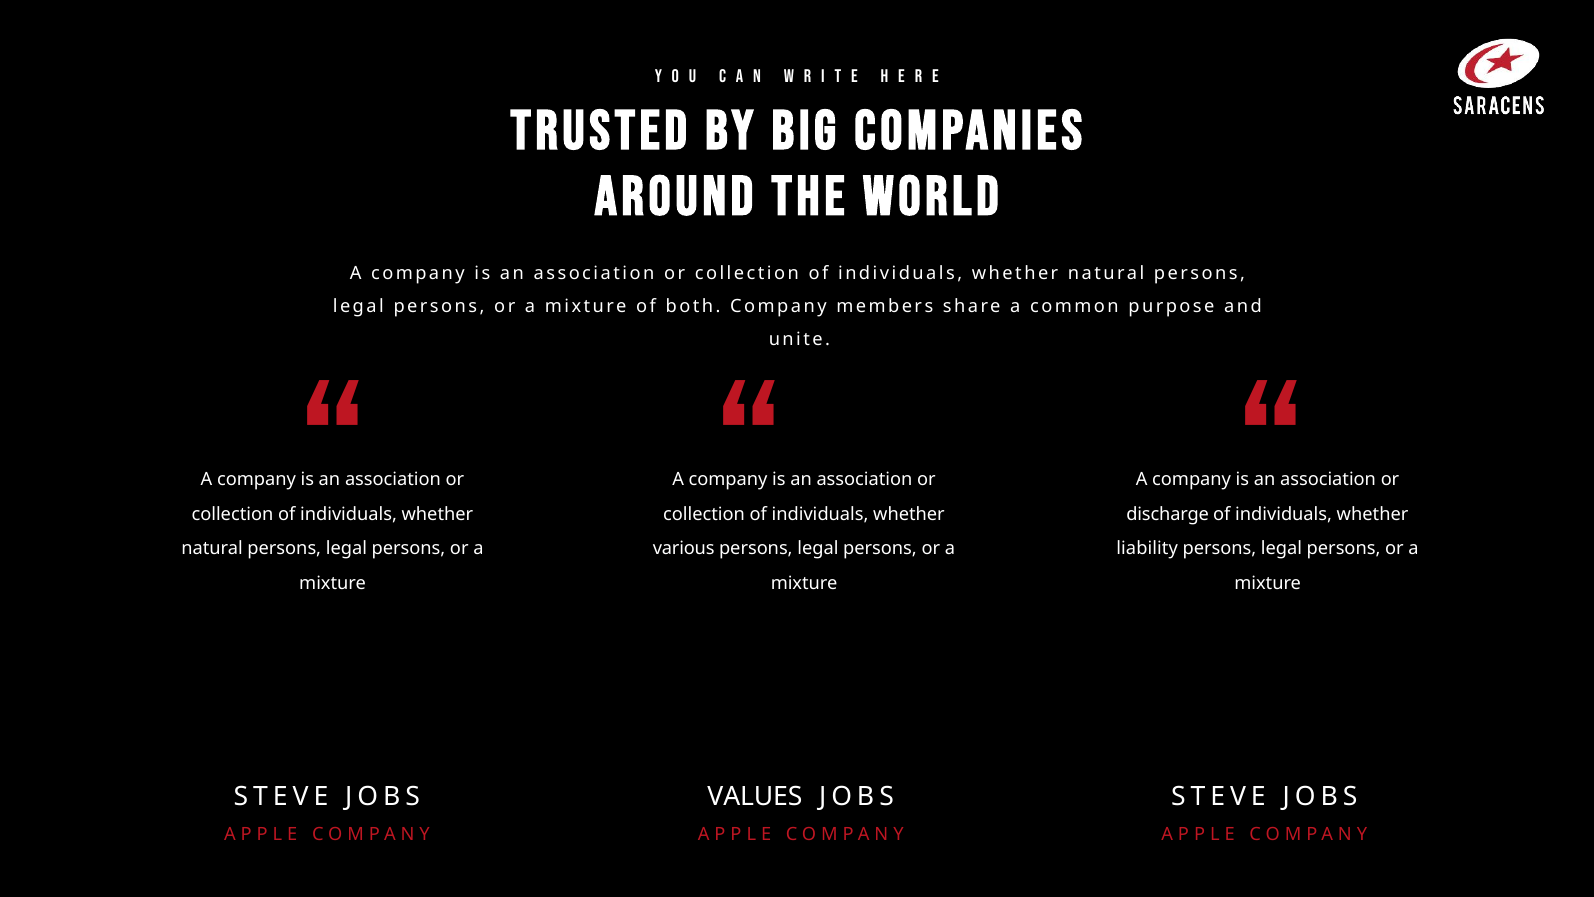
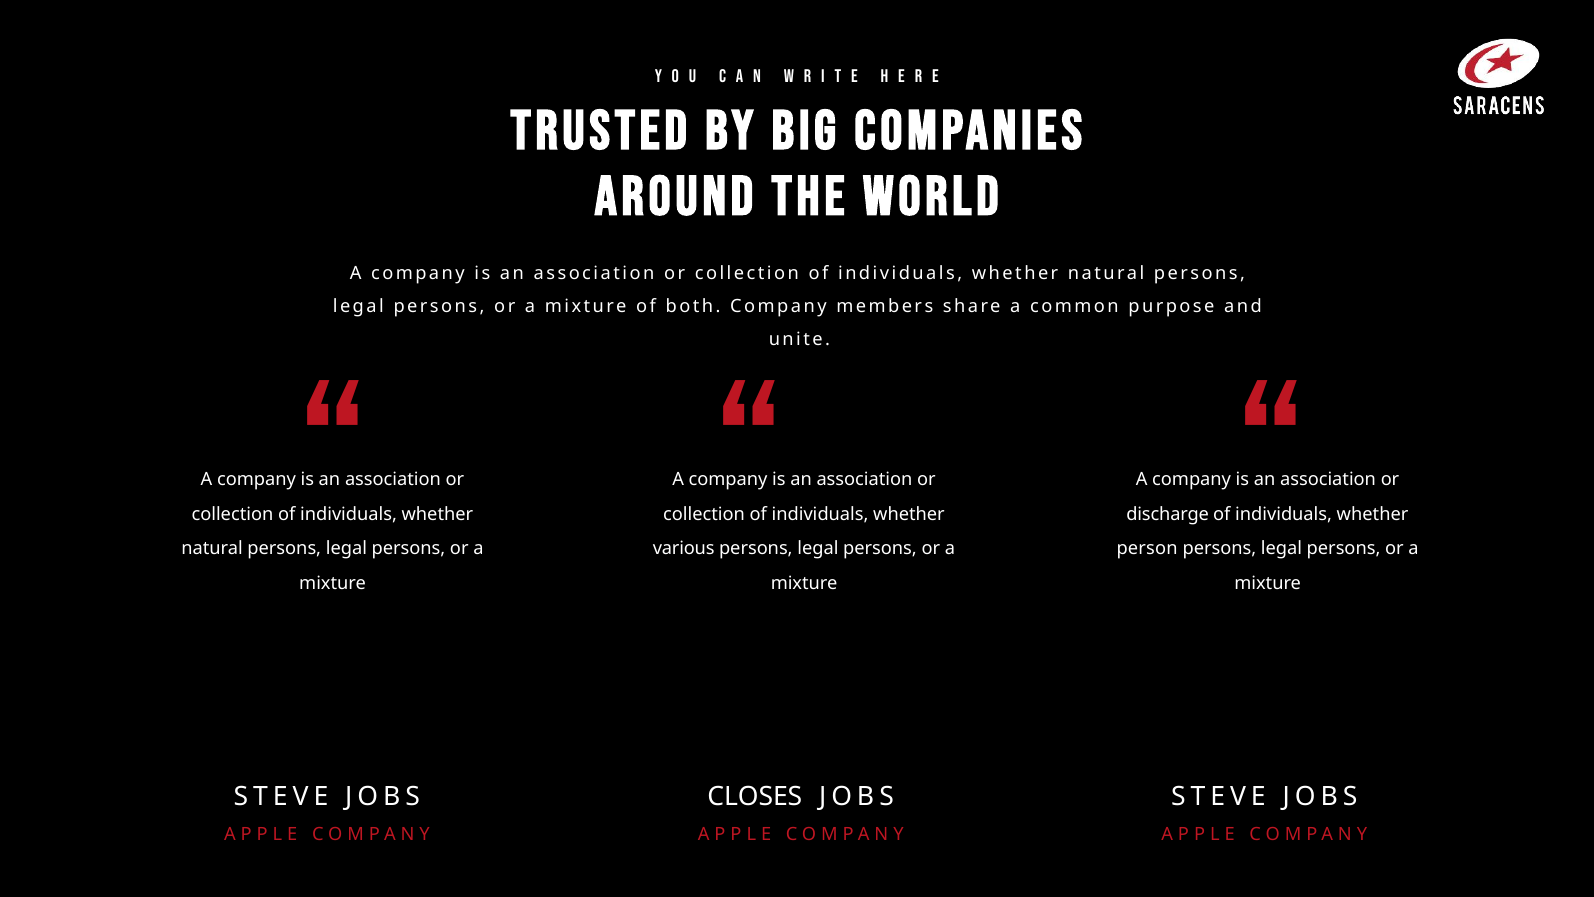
liability: liability -> person (1147, 549)
VALUES: VALUES -> CLOSES (755, 797)
